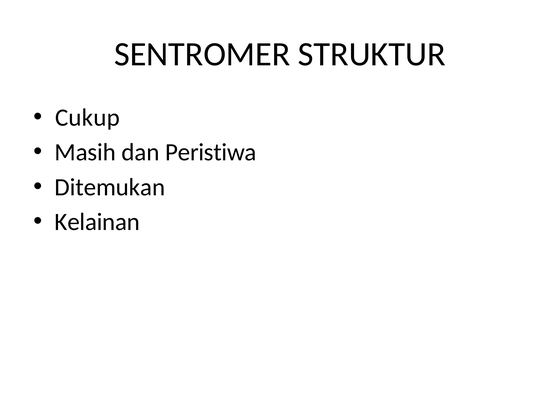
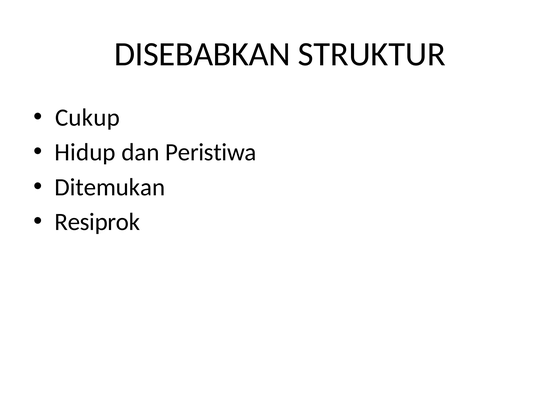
SENTROMER: SENTROMER -> DISEBABKAN (202, 54)
Masih: Masih -> Hidup (85, 152)
Kelainan: Kelainan -> Resiprok (97, 222)
